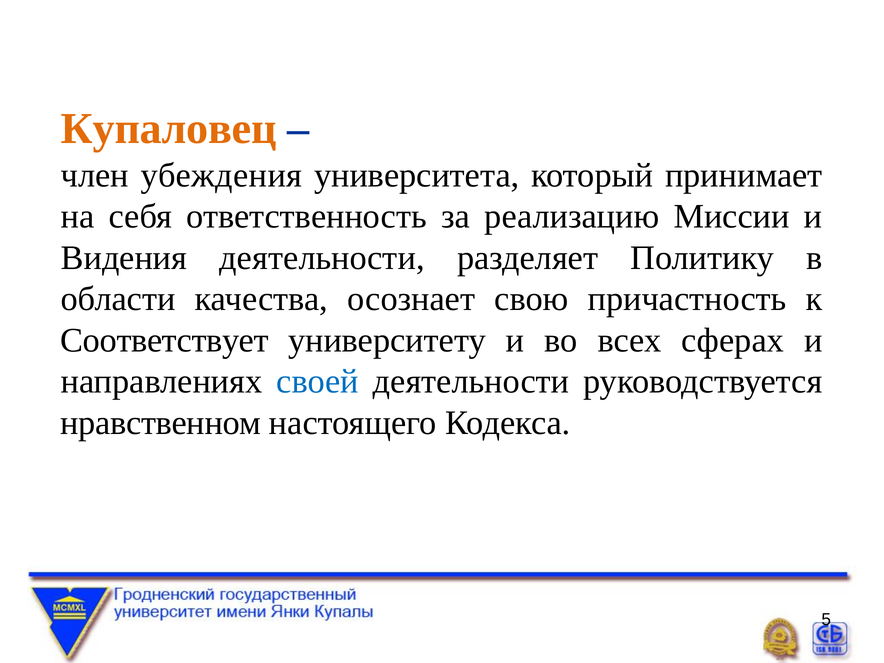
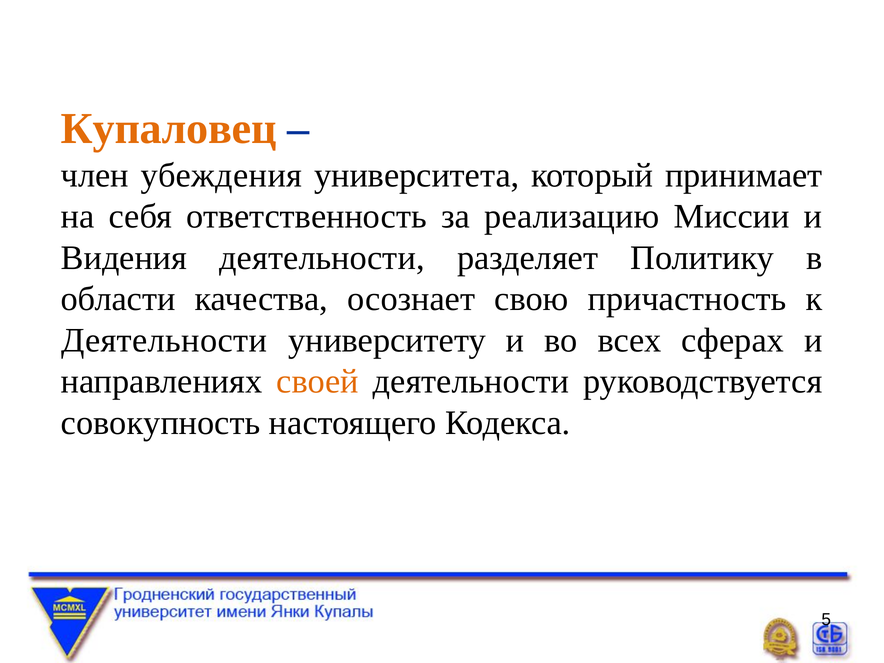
Соответствует: Соответствует -> Деятельности (164, 340)
своей colour: blue -> orange (318, 382)
нравственном: нравственном -> совокупность (161, 423)
